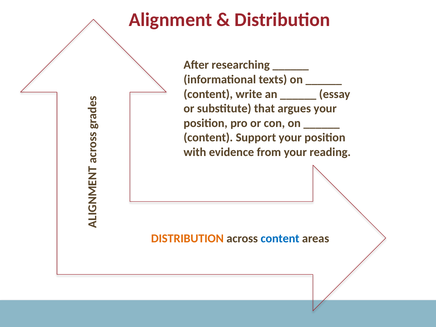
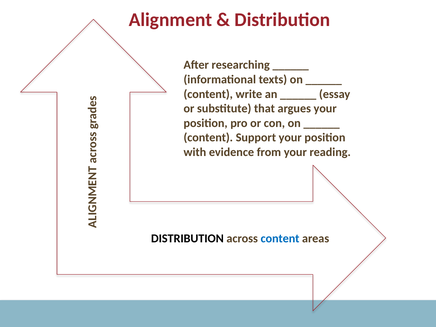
DISTRIBUTION colour: orange -> black (187, 239)
